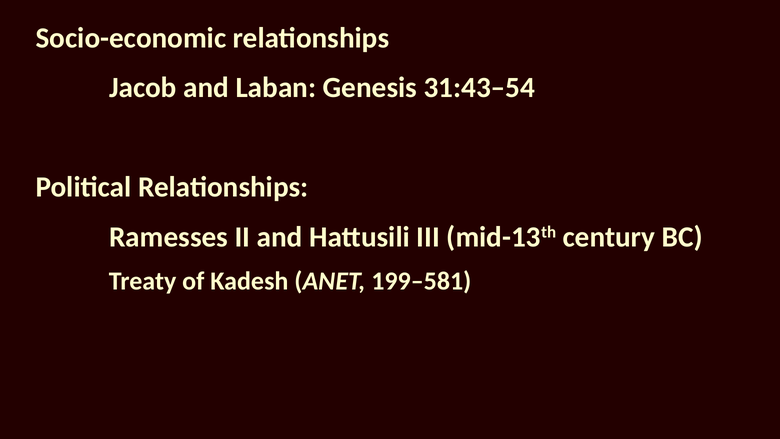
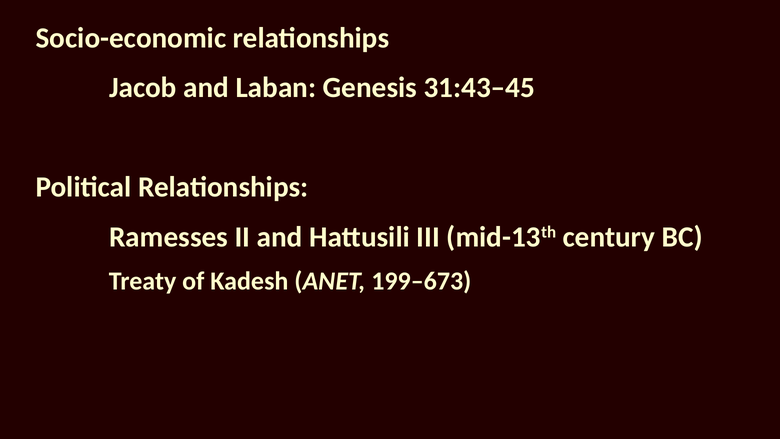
31:43–54: 31:43–54 -> 31:43–45 (479, 88)
199–581: 199–581 -> 199–673 (421, 281)
